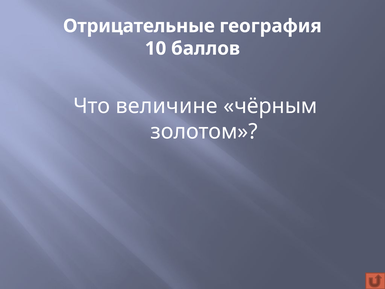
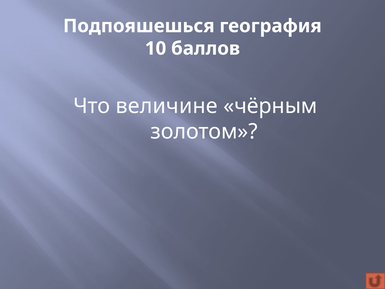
Отрицательные: Отрицательные -> Подпояшешься (139, 26)
